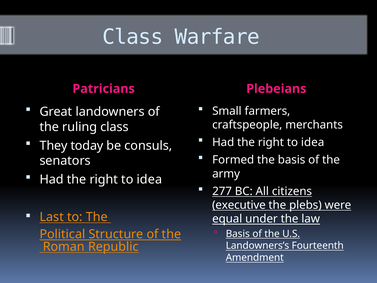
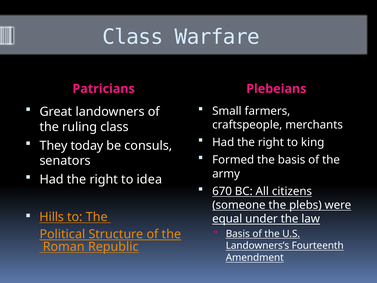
idea: idea -> king (313, 142)
277: 277 -> 670 (222, 191)
executive: executive -> someone (239, 205)
Last: Last -> Hills (52, 217)
